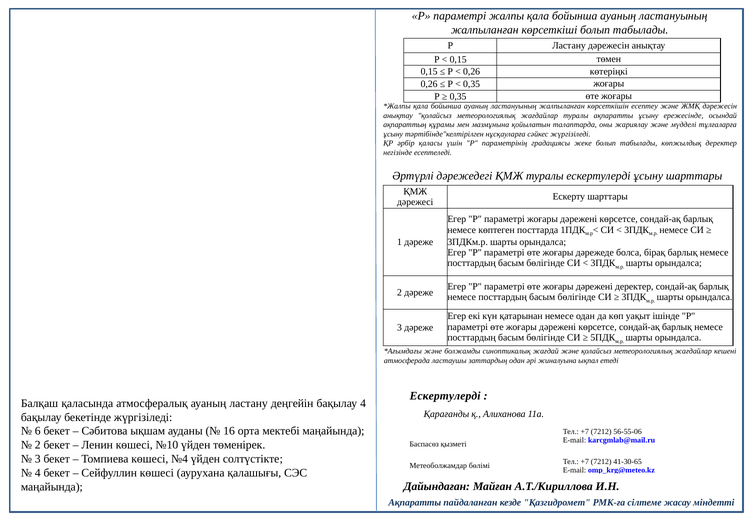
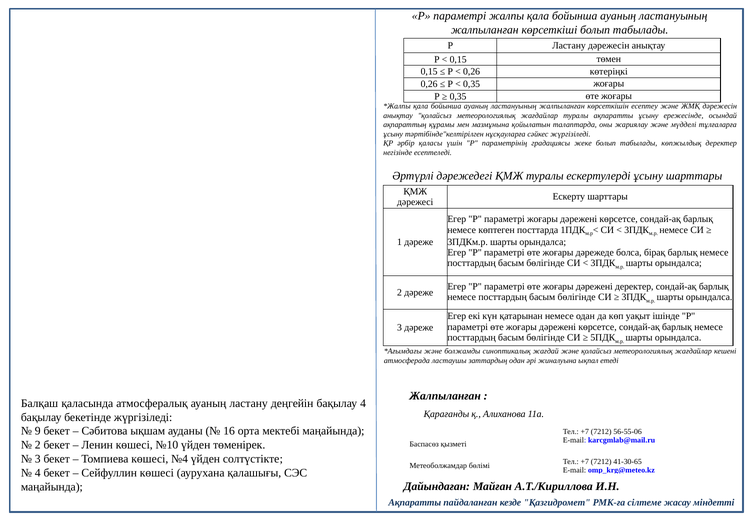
Ескертулерді: Ескертулерді -> Жалпыланған (445, 396)
6: 6 -> 9 (38, 431)
